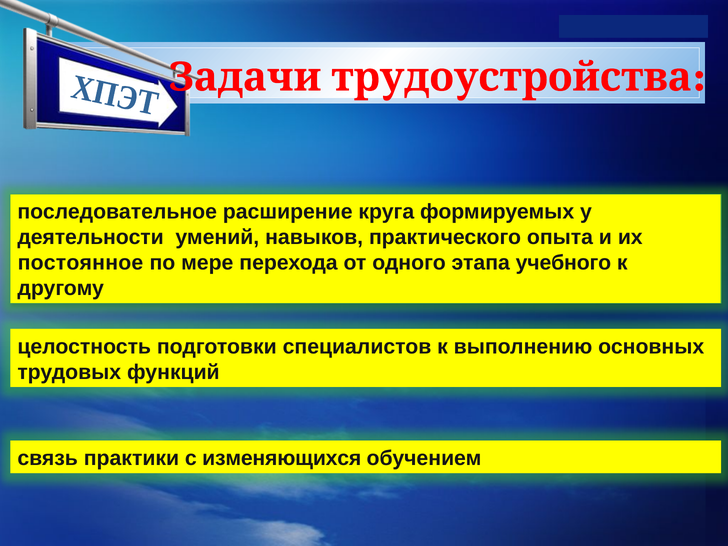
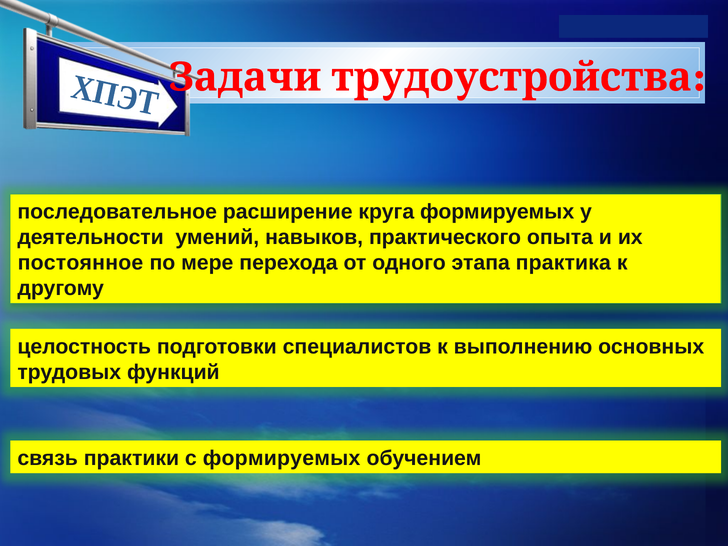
учебного: учебного -> практика (563, 263)
с изменяющихся: изменяющихся -> формируемых (282, 458)
